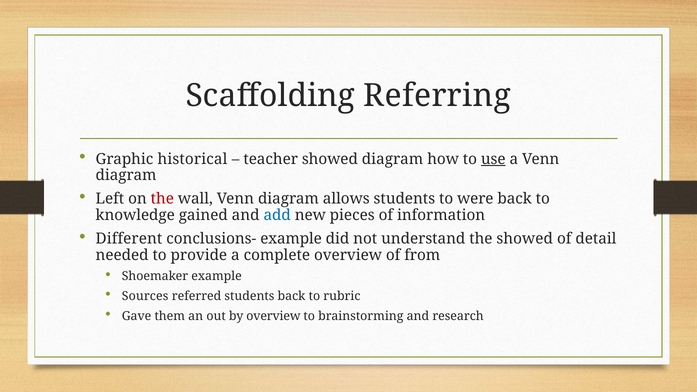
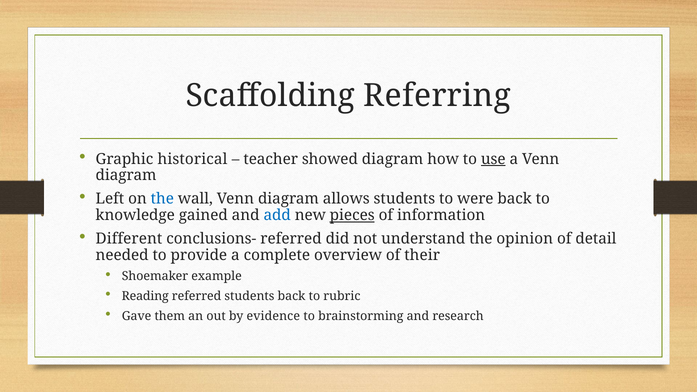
the colour: red -> blue (162, 199)
pieces underline: none -> present (352, 215)
conclusions- example: example -> referred (291, 239)
the showed: showed -> opinion (525, 239)
from: from -> their (422, 255)
Sources: Sources -> Reading (145, 296)
by overview: overview -> evidence (273, 316)
